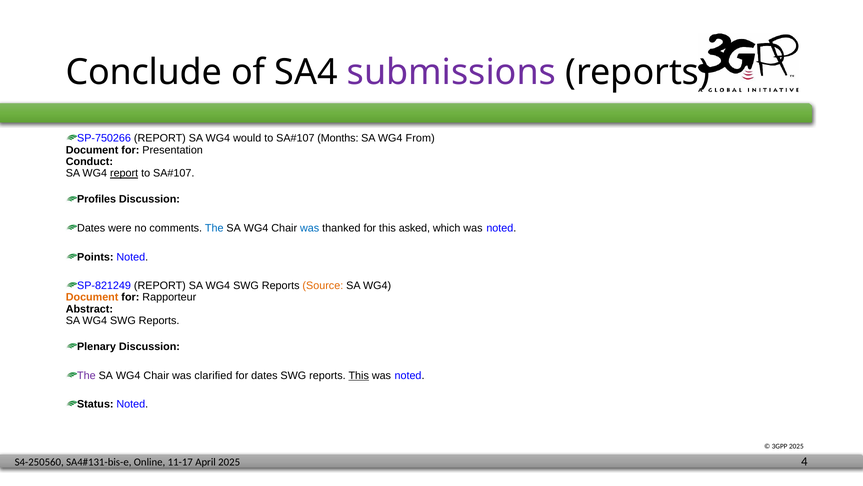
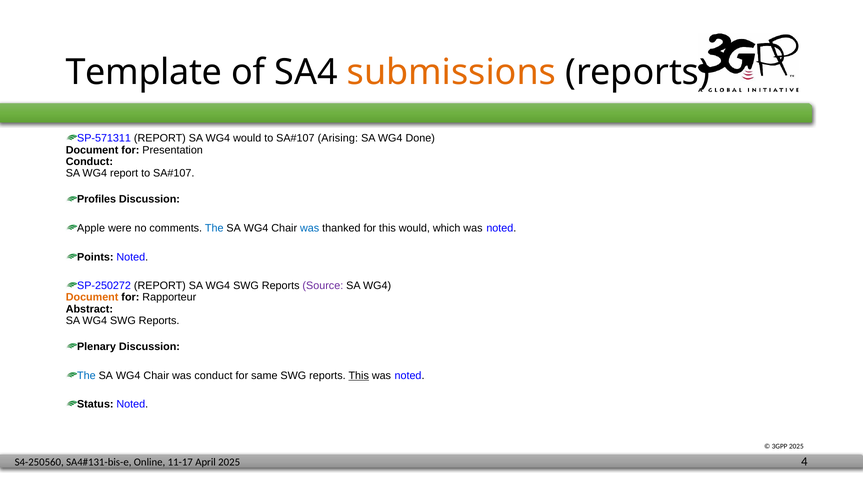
Conclude: Conclude -> Template (144, 73)
submissions colour: purple -> orange (451, 73)
SP-750266: SP-750266 -> SP-571311 (104, 138)
Months: Months -> Arising (338, 138)
From: From -> Done (420, 138)
report underline: present -> none (124, 173)
Dates: Dates -> Apple (91, 228)
this asked: asked -> would (414, 228)
SP-821249: SP-821249 -> SP-250272 (104, 285)
Source colour: orange -> purple (323, 285)
The colour: purple -> blue (86, 375)
was clarified: clarified -> conduct (213, 375)
for dates: dates -> same (264, 375)
